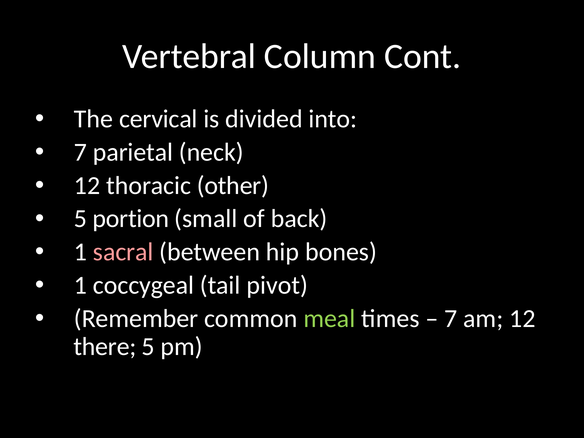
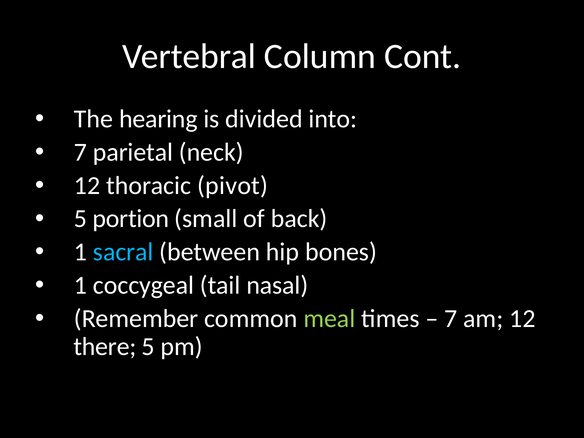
cervical: cervical -> hearing (158, 119)
other: other -> pivot (233, 185)
sacral colour: pink -> light blue (123, 252)
pivot: pivot -> nasal (277, 285)
